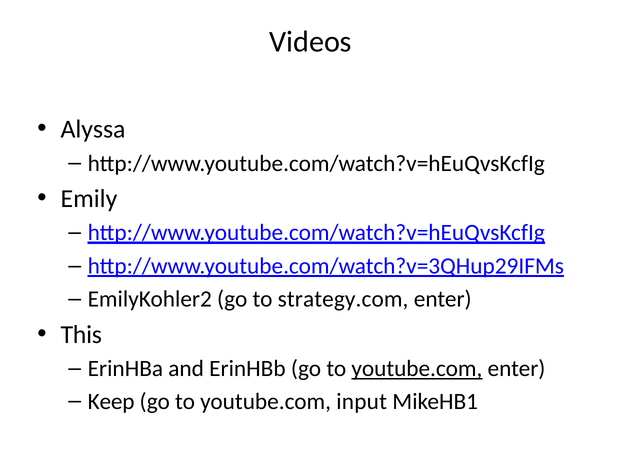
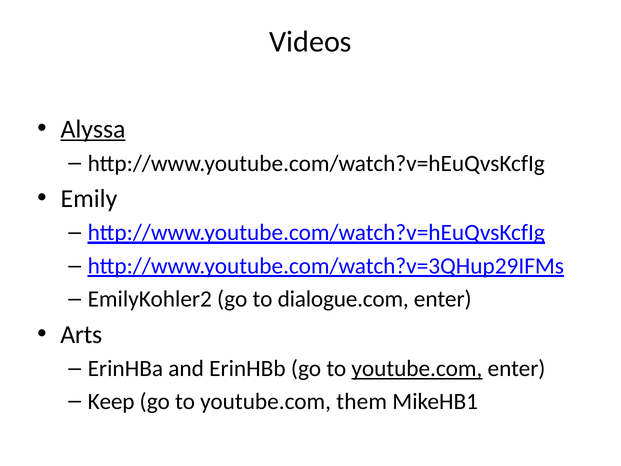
Alyssa underline: none -> present (93, 129)
strategy.com: strategy.com -> dialogue.com (343, 299)
This: This -> Arts (81, 334)
input: input -> them (362, 401)
